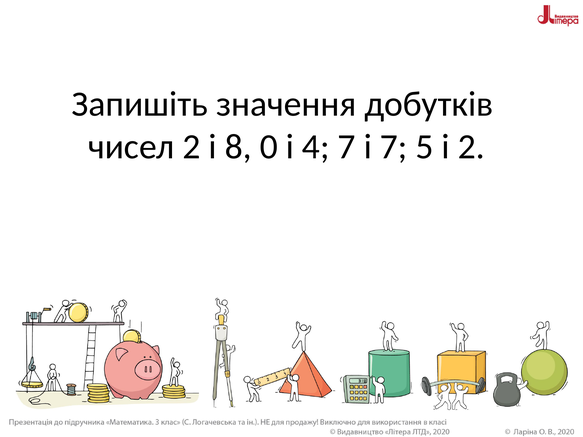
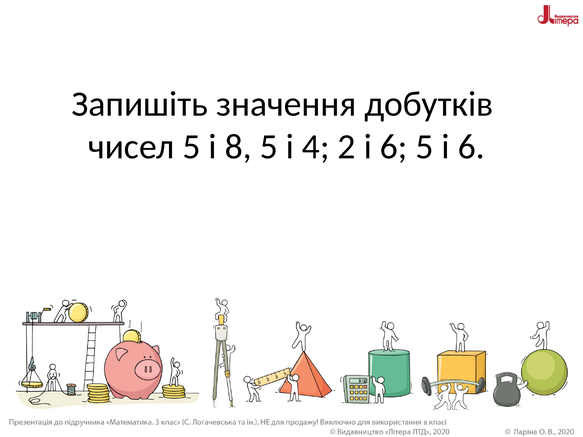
чисел 2: 2 -> 5 (191, 147)
8 0: 0 -> 5 (269, 147)
4 7: 7 -> 2 (347, 147)
7: 7 -> 6 (394, 147)
5 і 2: 2 -> 6 (471, 147)
